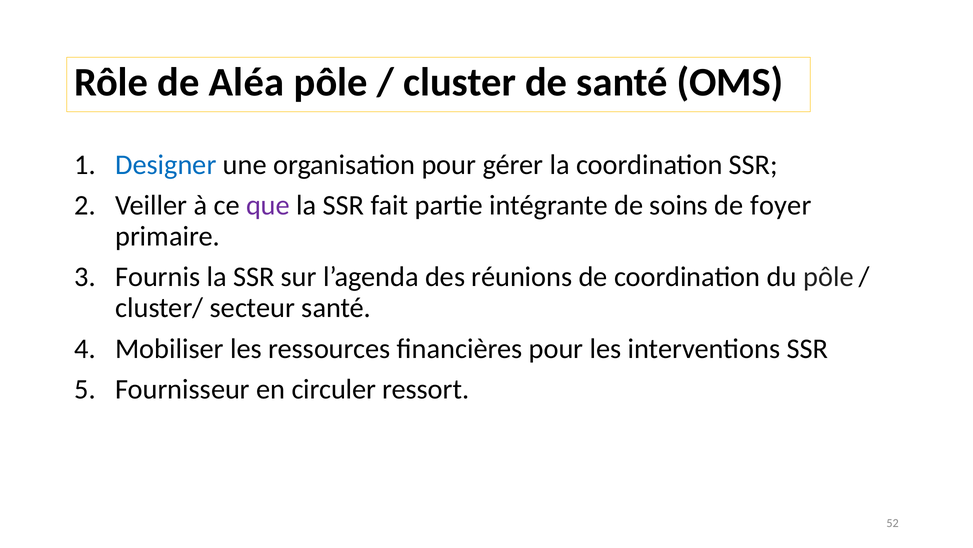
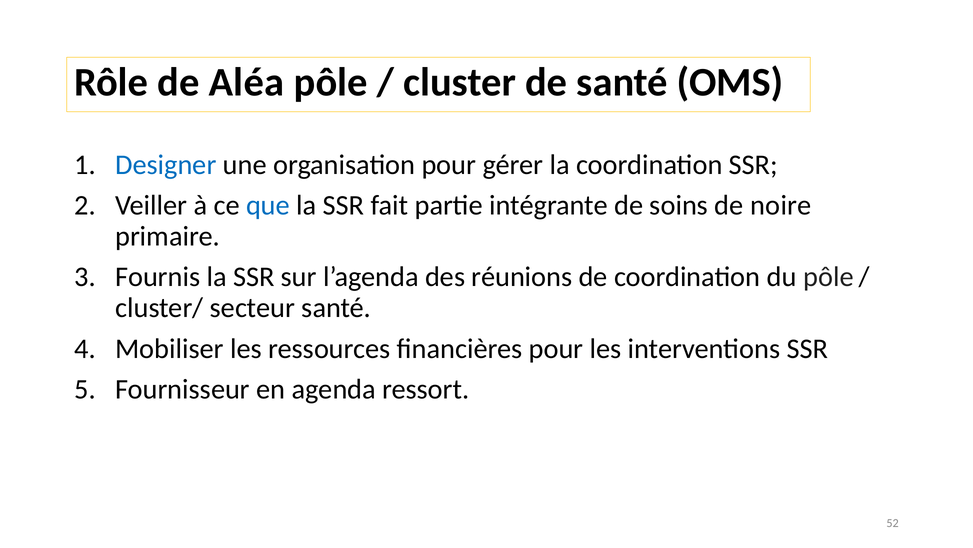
que colour: purple -> blue (268, 205)
foyer: foyer -> noire (781, 205)
circuler: circuler -> agenda (334, 389)
